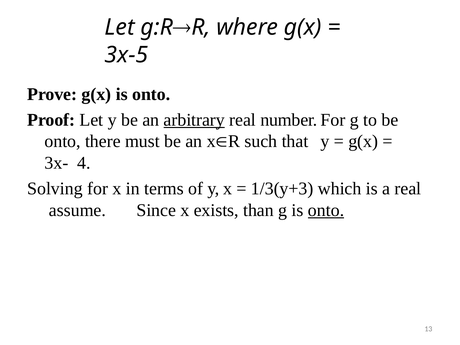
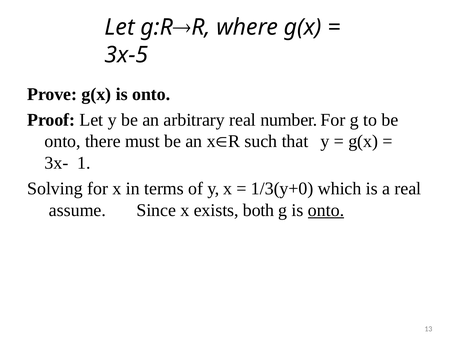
arbitrary underline: present -> none (194, 120)
4: 4 -> 1 (84, 163)
1/3(y+3: 1/3(y+3 -> 1/3(y+0 (282, 189)
than: than -> both (259, 210)
